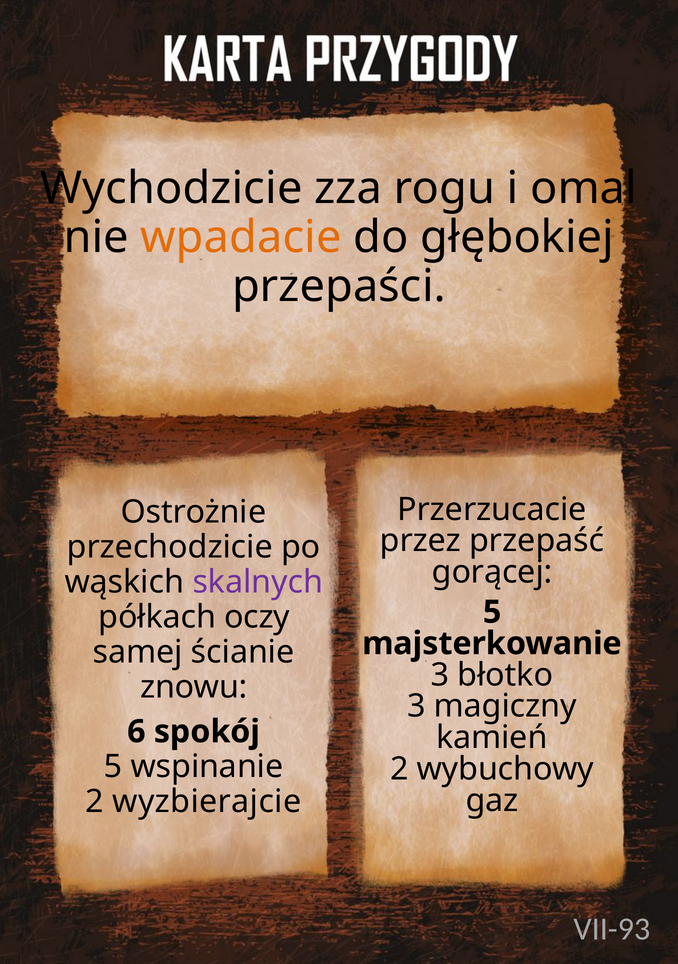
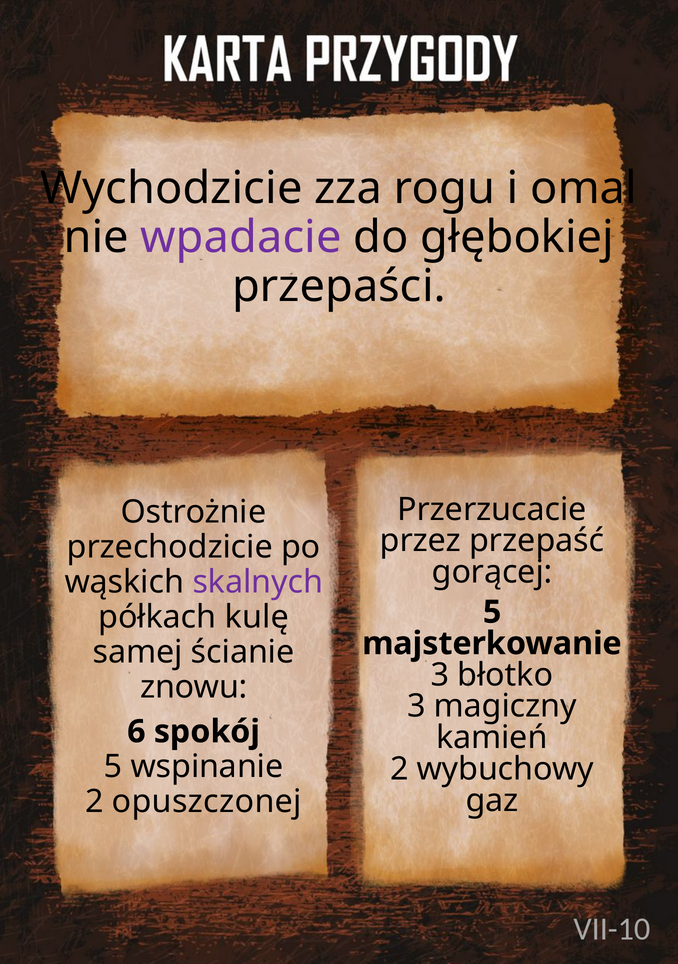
wpadacie colour: orange -> purple (241, 237)
oczy: oczy -> kulę (257, 617)
wyzbierajcie: wyzbierajcie -> opuszczonej (207, 801)
VII-93: VII-93 -> VII-10 (612, 928)
